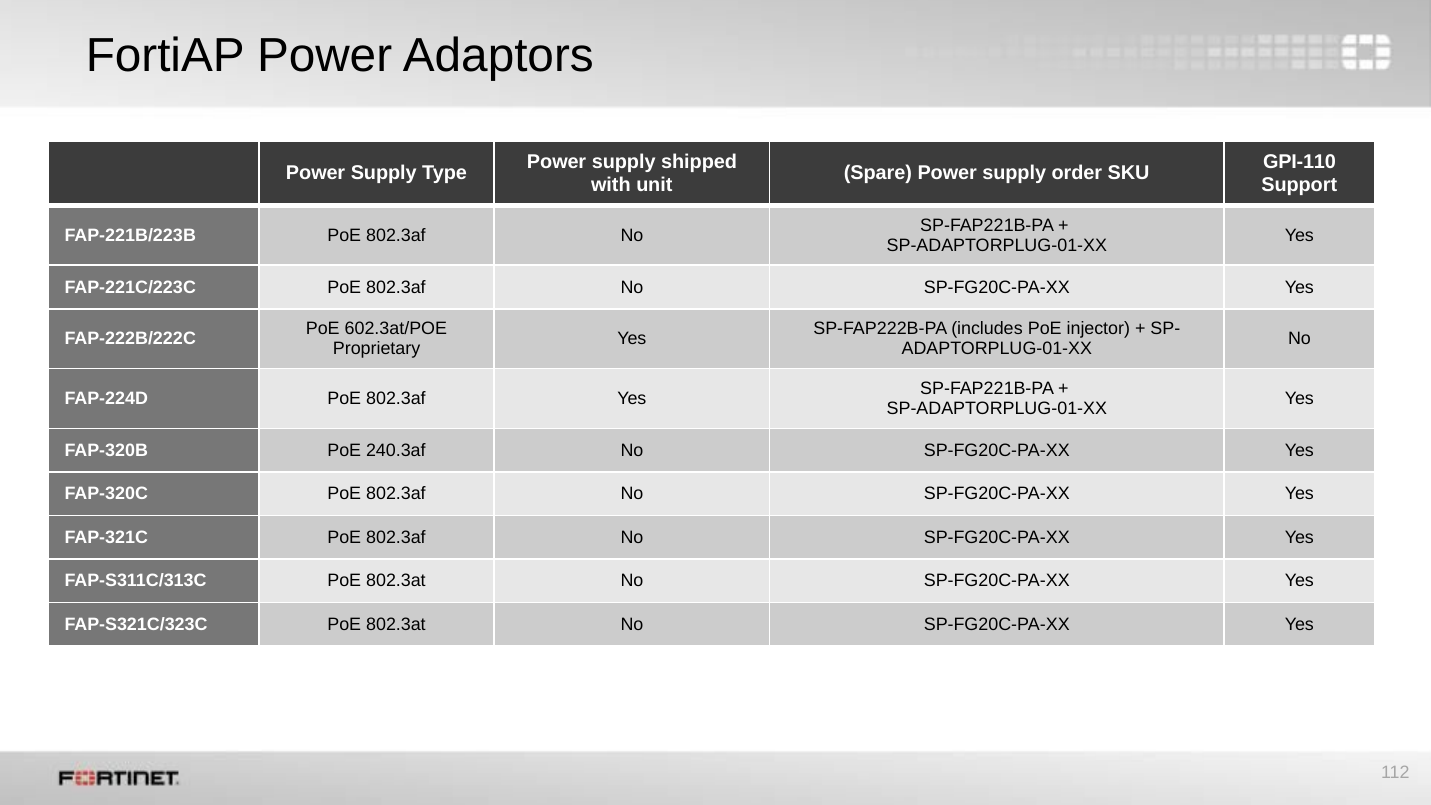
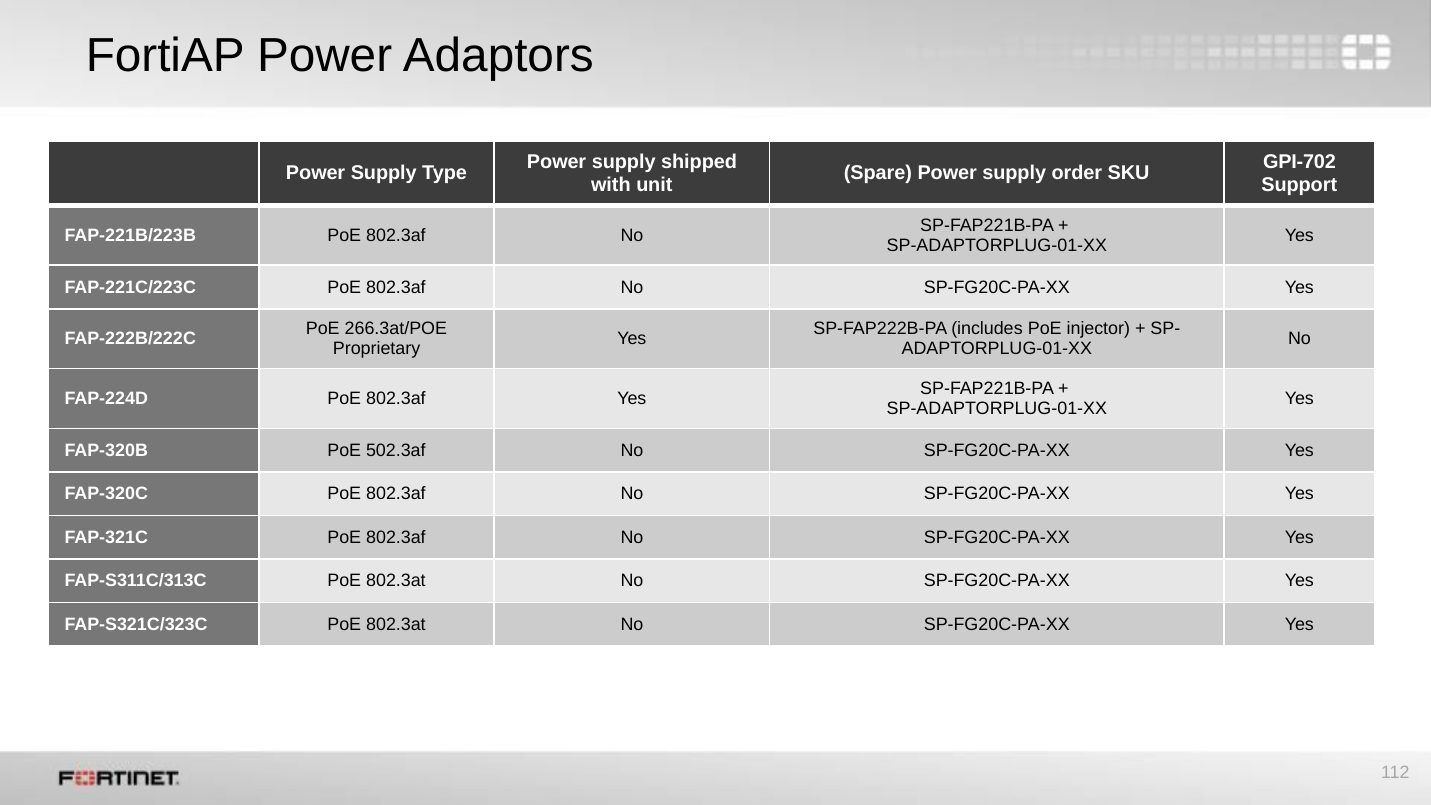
GPI-110: GPI-110 -> GPI-702 (1299, 162)
602.3at/POE: 602.3at/POE -> 266.3at/POE (396, 329)
240.3af: 240.3af -> 502.3af (396, 450)
